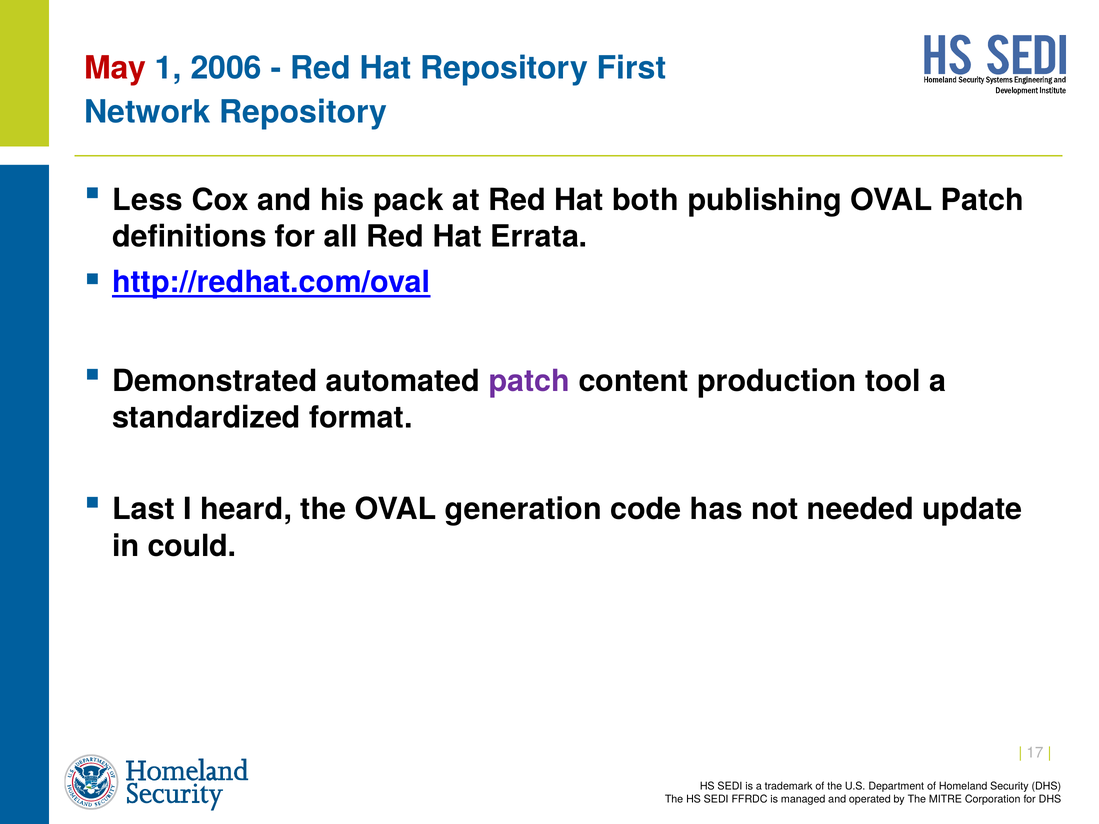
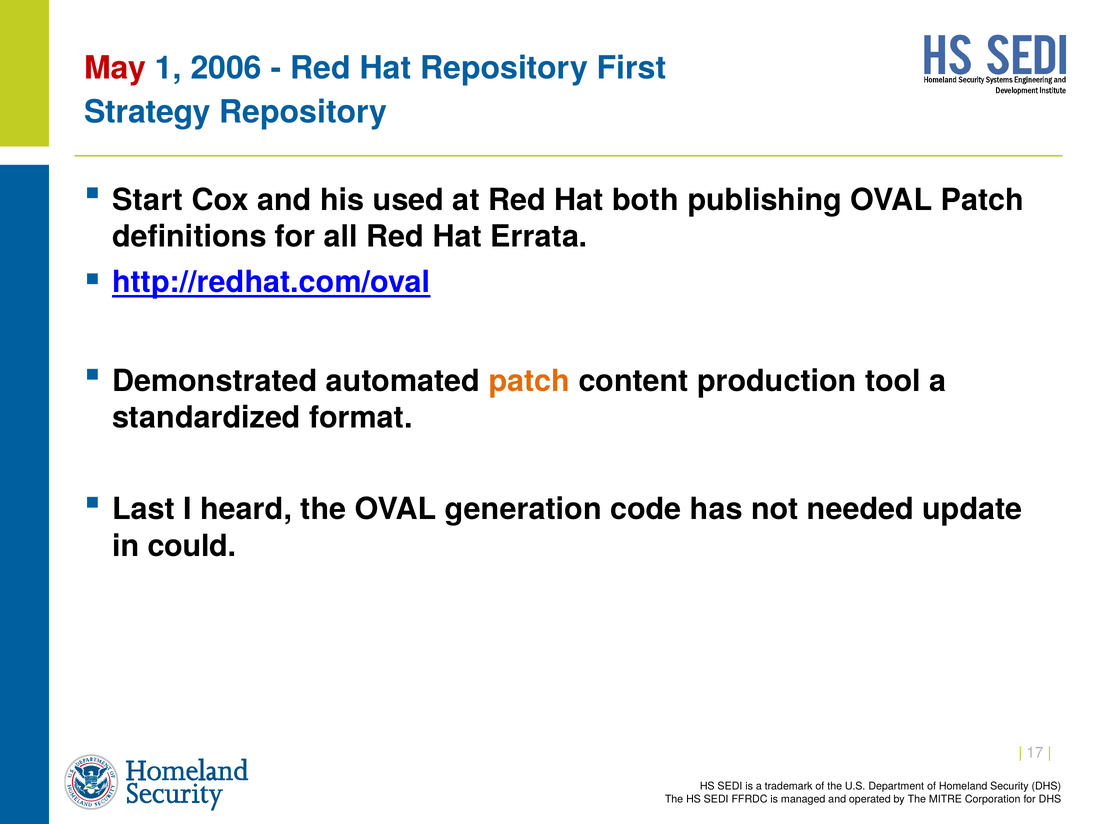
Network: Network -> Strategy (148, 112)
Less: Less -> Start (148, 200)
pack: pack -> used (408, 200)
patch colour: purple -> orange (529, 381)
